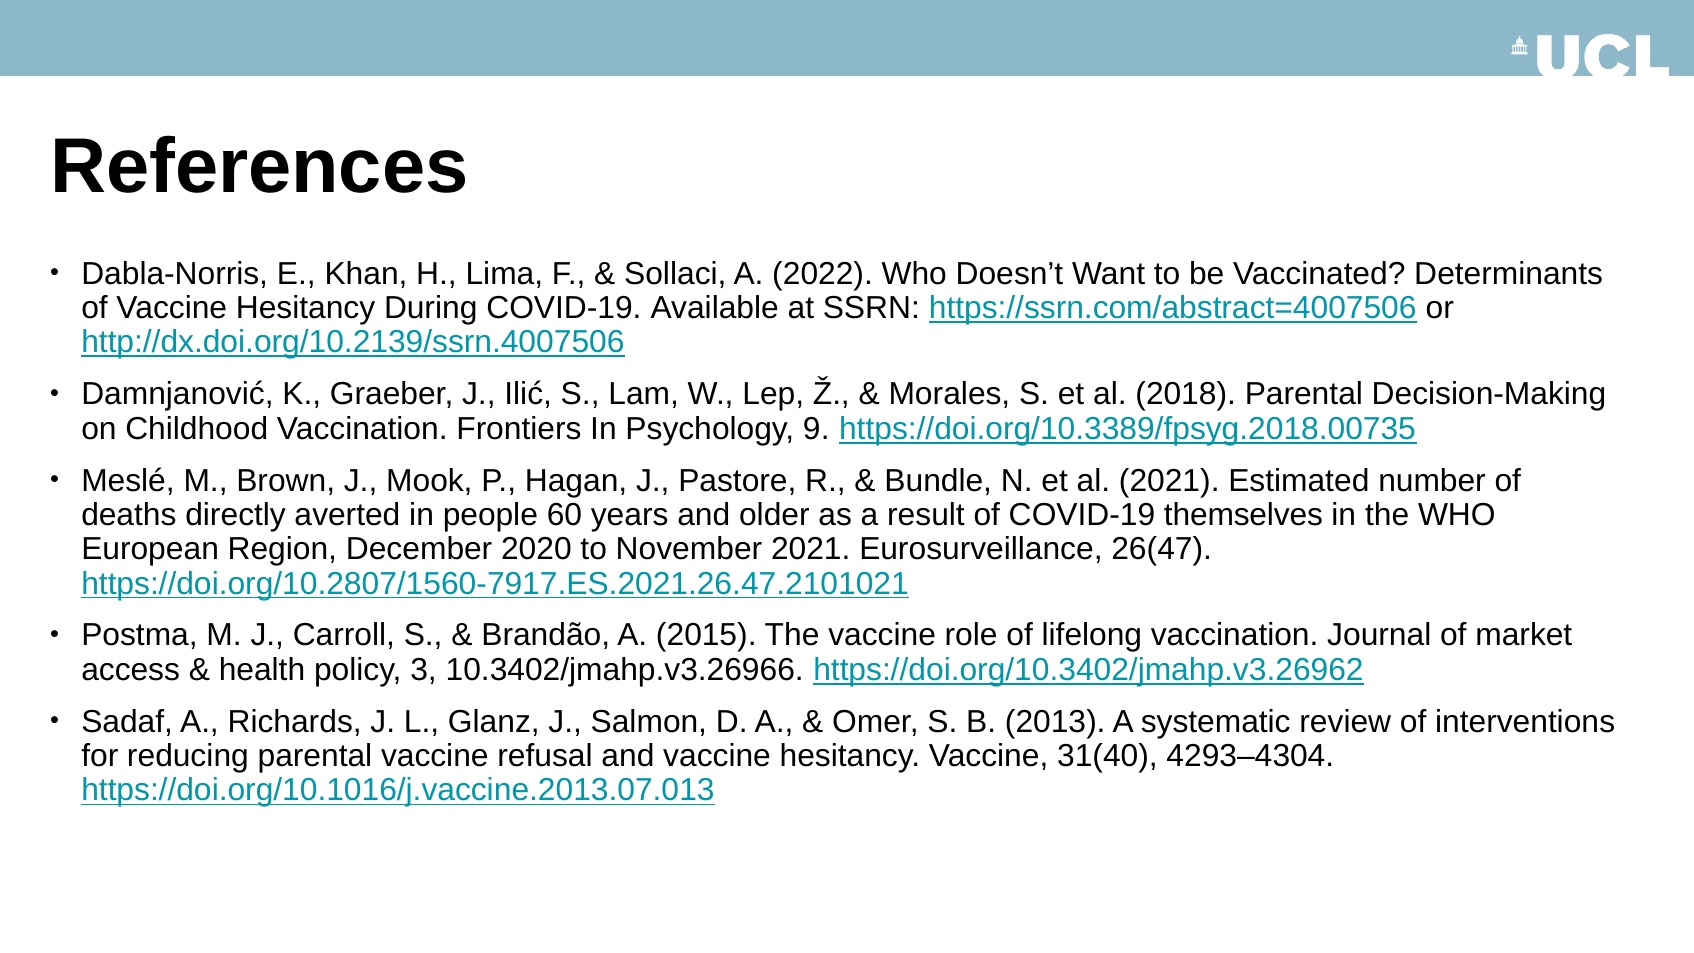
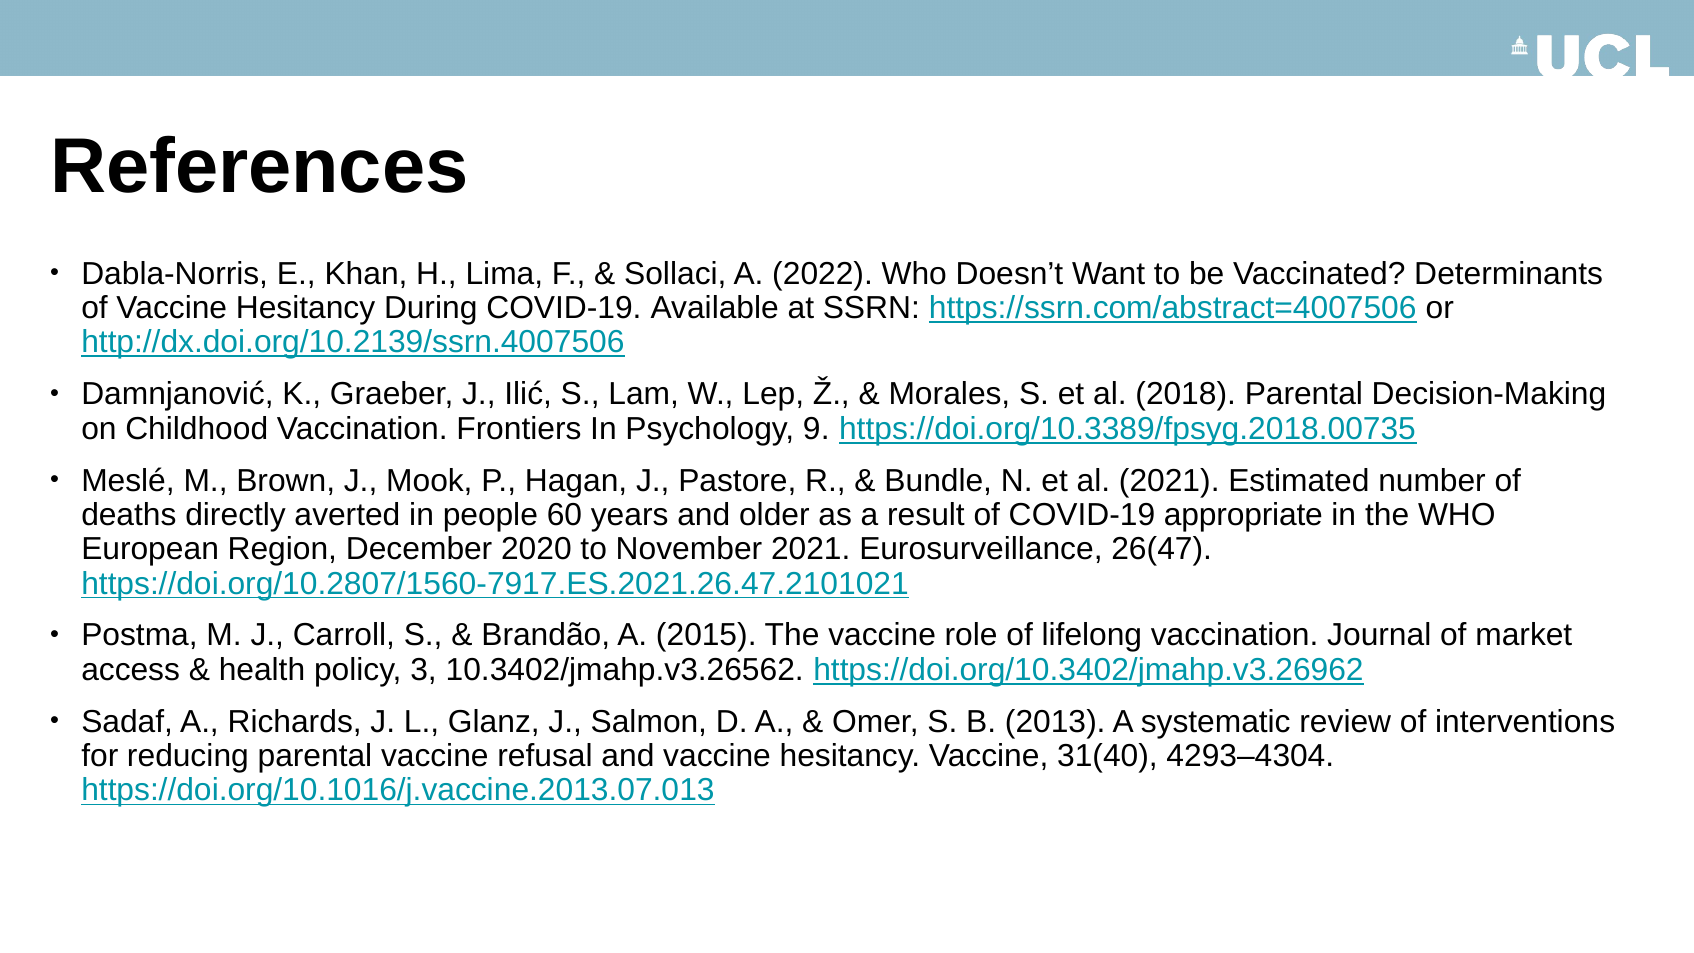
themselves: themselves -> appropriate (1243, 515)
10.3402/jmahp.v3.26966: 10.3402/jmahp.v3.26966 -> 10.3402/jmahp.v3.26562 (625, 670)
